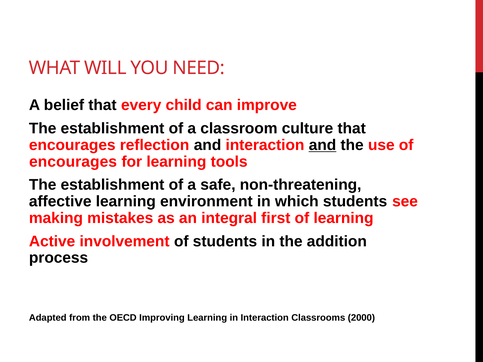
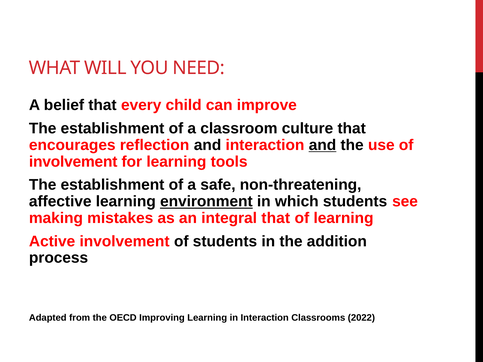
encourages: encourages -> involvement (73, 162)
environment underline: none -> present (206, 202)
integral first: first -> that (276, 218)
2000: 2000 -> 2022 (361, 318)
